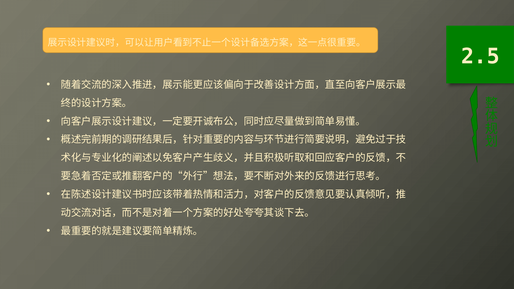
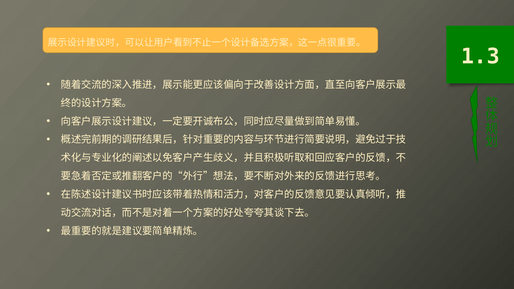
2.5: 2.5 -> 1.3 (480, 56)
